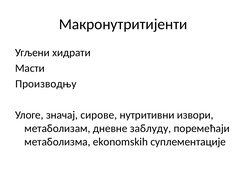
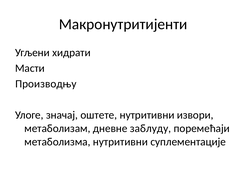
сирове: сирове -> оштете (99, 115)
метаболизма ekonomskih: ekonomskih -> нутритивни (120, 141)
